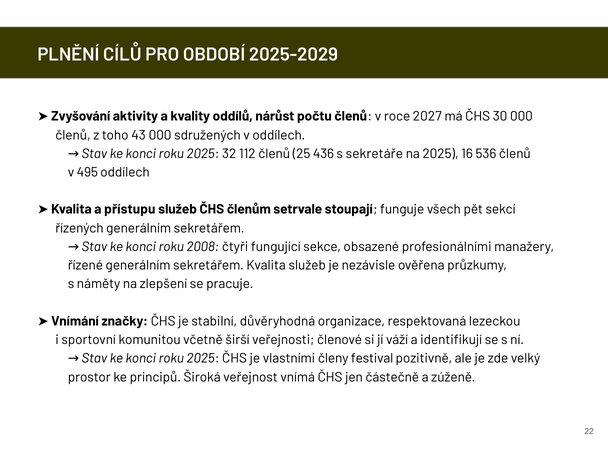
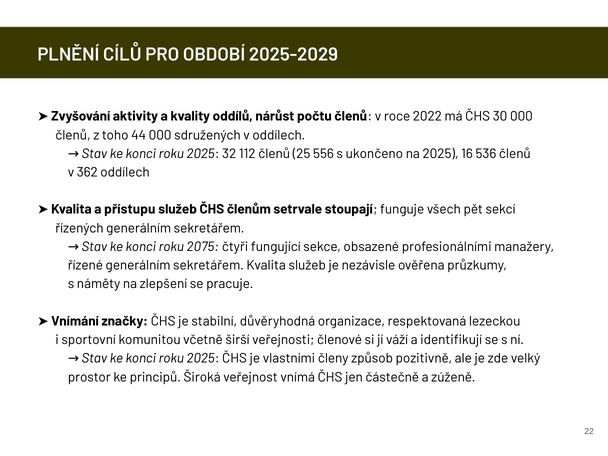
2027: 2027 -> 2022 (427, 116)
43: 43 -> 44 (139, 135)
436: 436 -> 556 (323, 154)
sekretáře: sekretáře -> ukončeno (374, 154)
495: 495 -> 362 (87, 172)
2008: 2008 -> 2075 (203, 247)
festival: festival -> způsob (372, 359)
